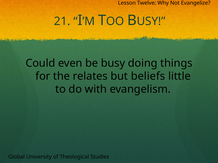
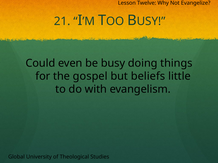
relates: relates -> gospel (90, 76)
